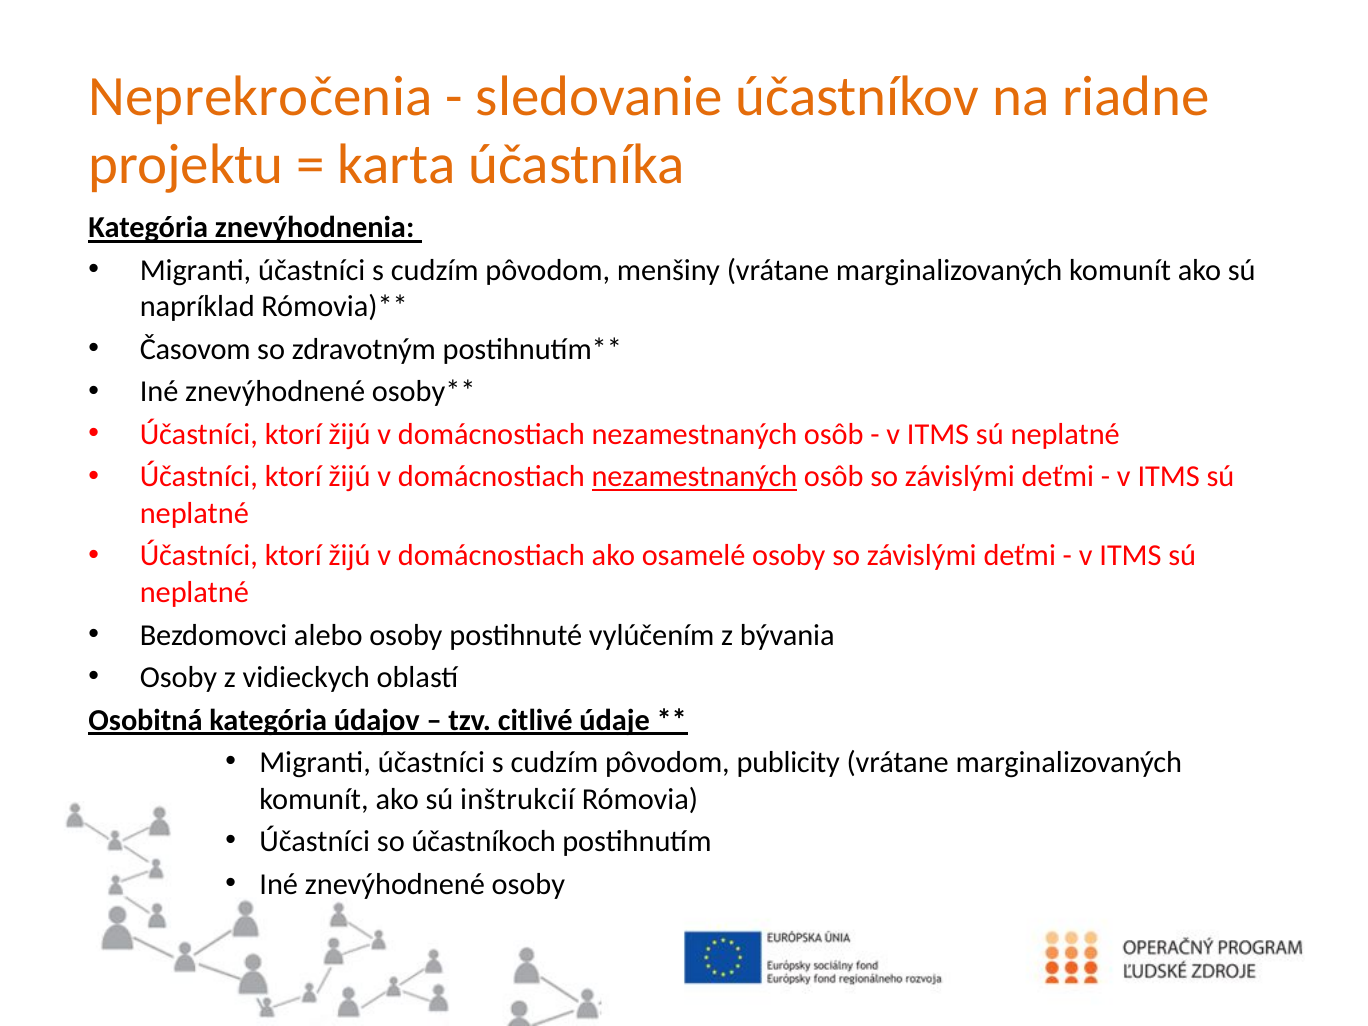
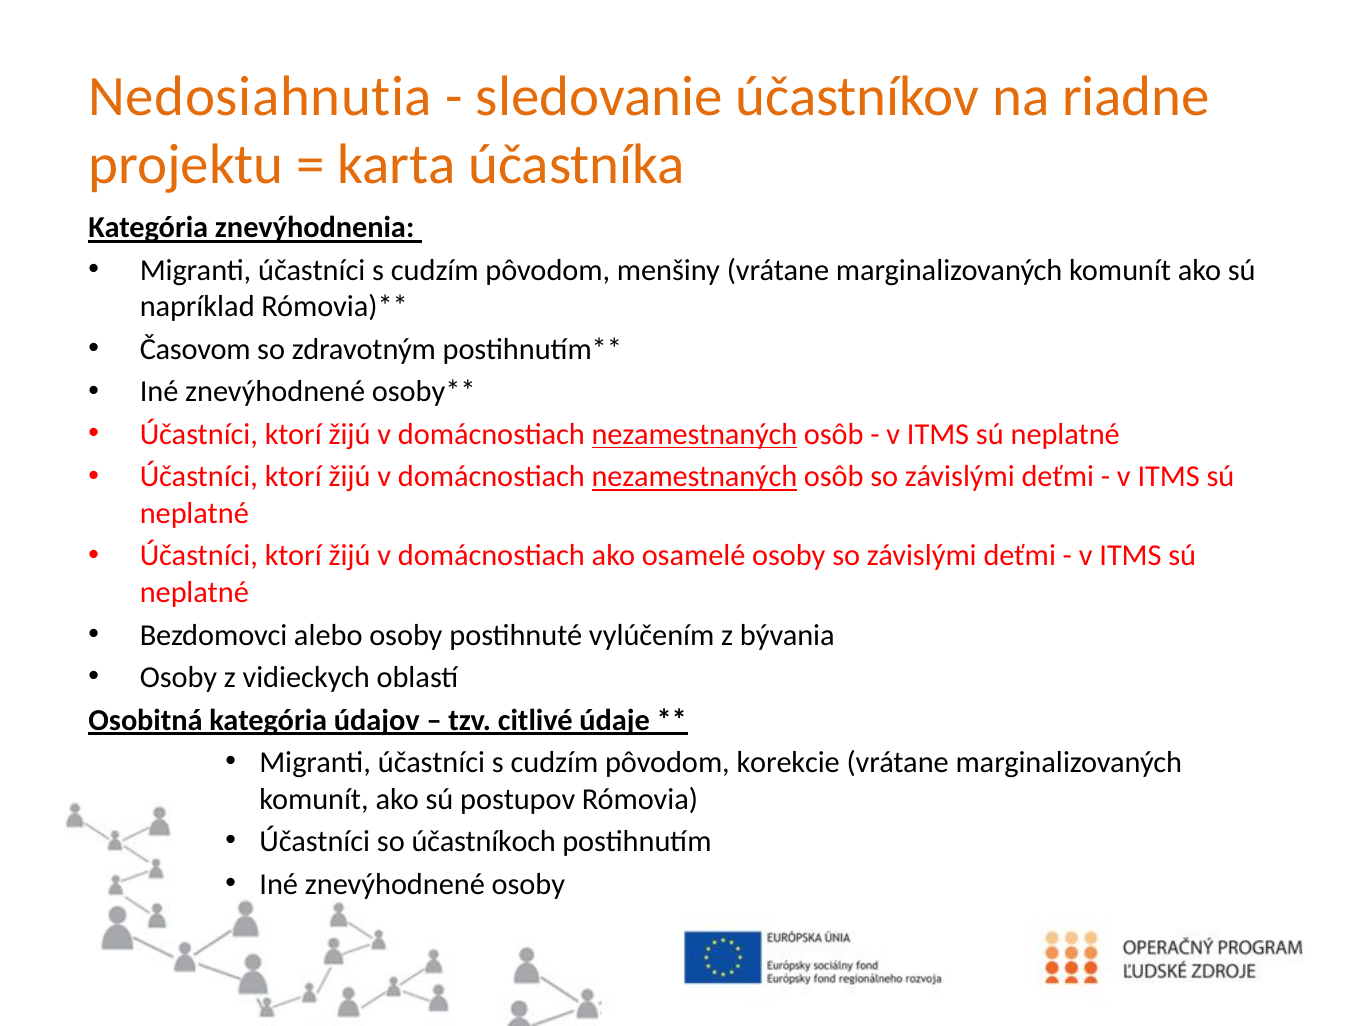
Neprekročenia: Neprekročenia -> Nedosiahnutia (260, 96)
nezamestnaných underline: none -> present (694, 434)
publicity: publicity -> korekcie (788, 763)
inštrukcií: inštrukcií -> postupov (518, 799)
